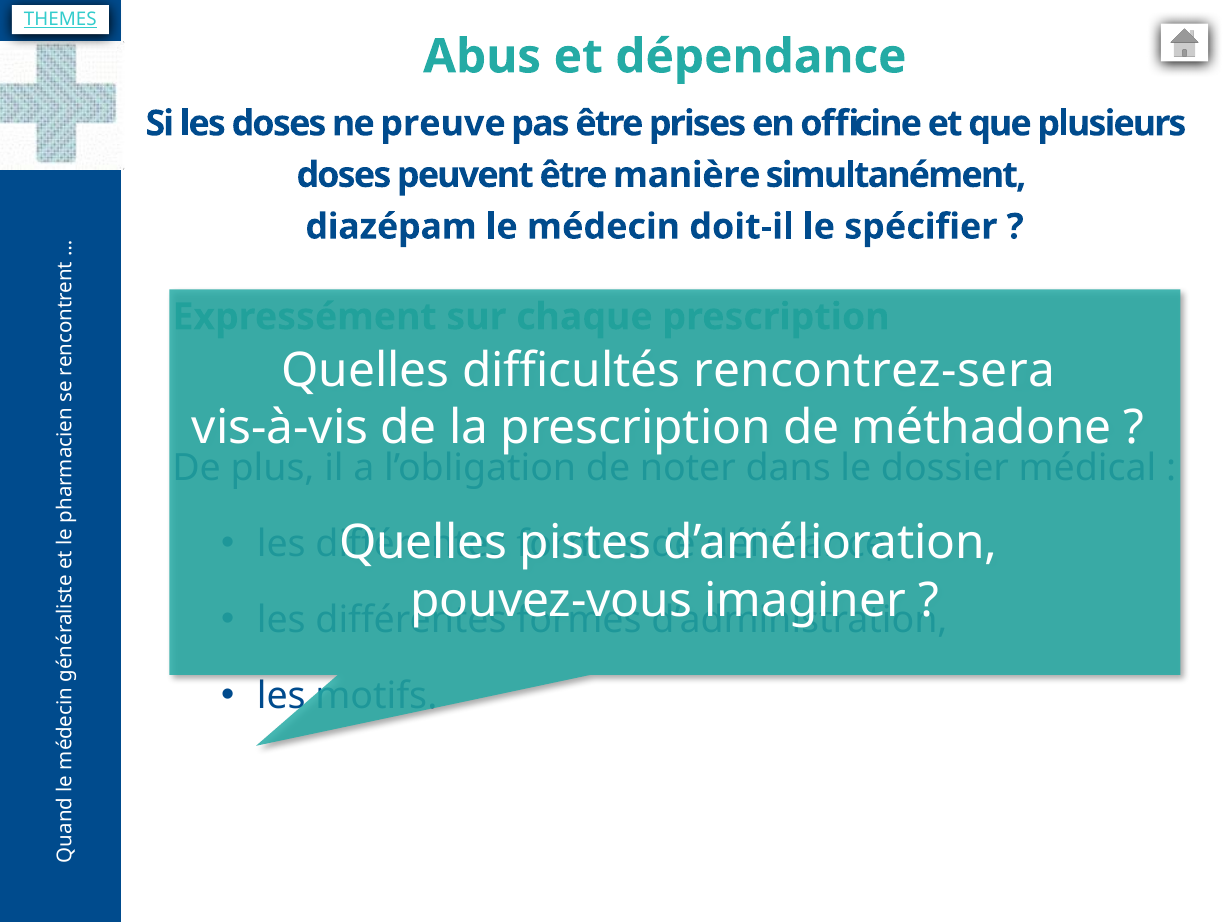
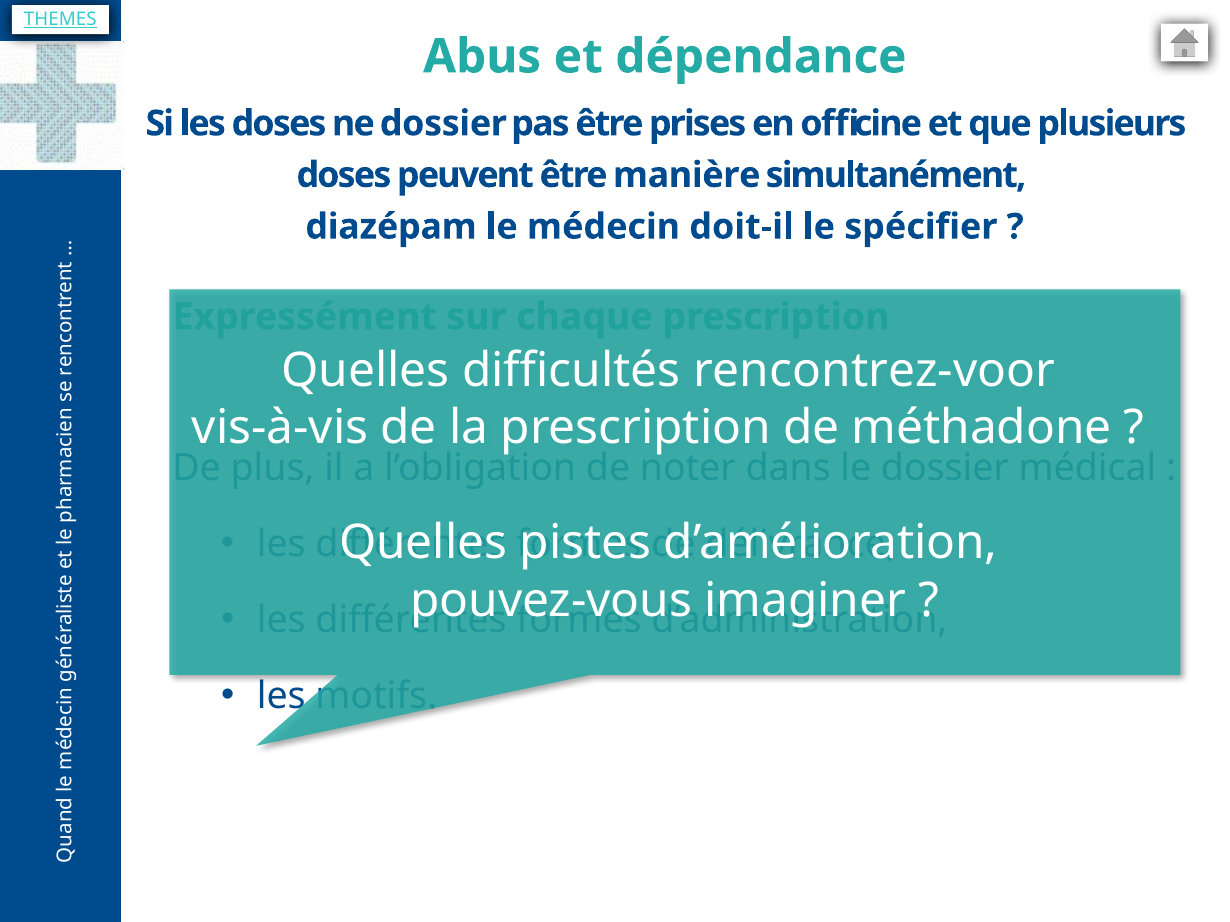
ne preuve: preuve -> dossier (443, 124)
rencontrez-sera: rencontrez-sera -> rencontrez-voor (874, 371)
